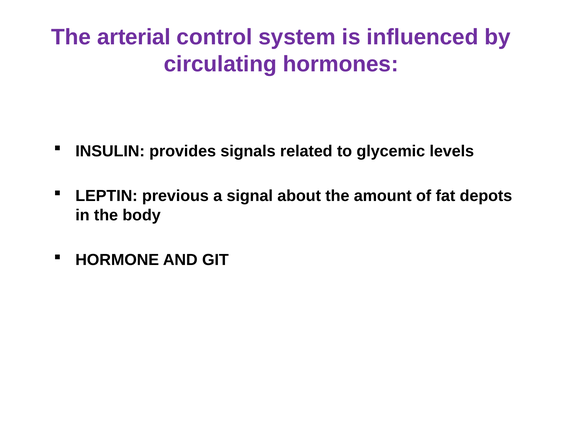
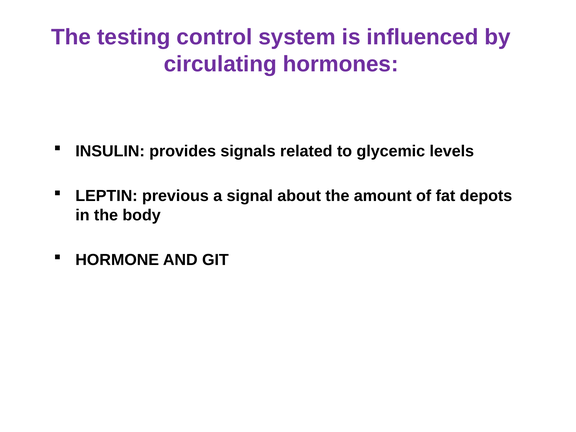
arterial: arterial -> testing (134, 37)
